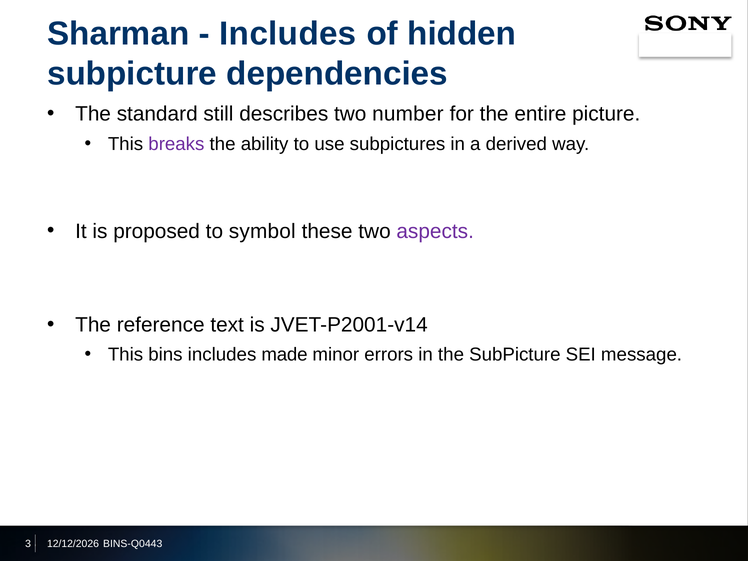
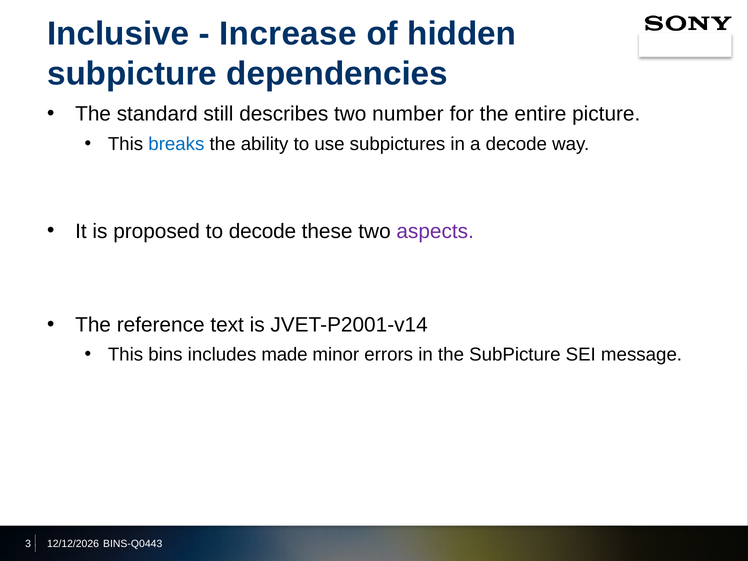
Sharman: Sharman -> Inclusive (118, 34)
Includes: Includes -> Increase (288, 34)
breaks colour: purple -> blue (176, 144)
a derived: derived -> decode (516, 144)
to symbol: symbol -> decode (262, 231)
